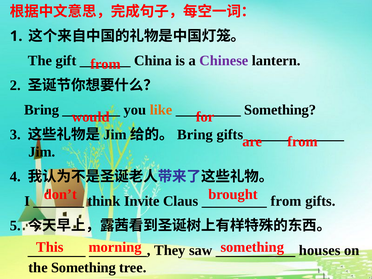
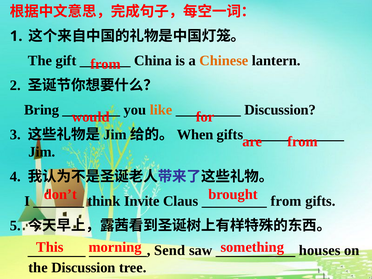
Chinese colour: purple -> orange (224, 61)
Something: Something -> Discussion (280, 110)
Bring: Bring -> When (195, 135)
They: They -> Send (170, 250)
the Something: Something -> Discussion (83, 268)
